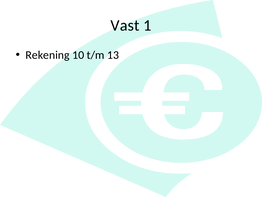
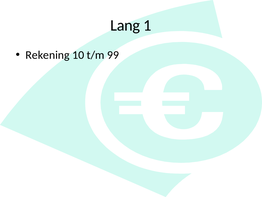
Vast: Vast -> Lang (125, 25)
13: 13 -> 99 (113, 55)
